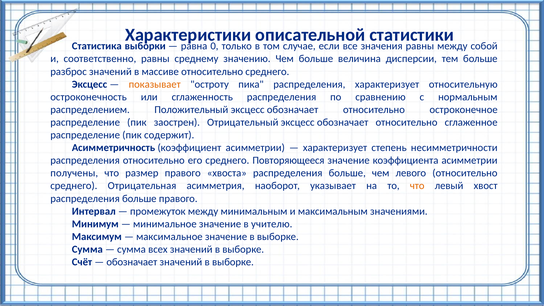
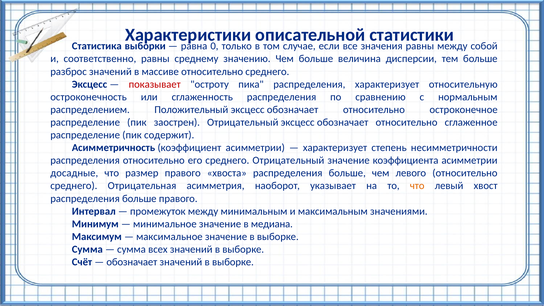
показывает colour: orange -> red (155, 84)
среднего Повторяющееся: Повторяющееся -> Отрицательный (288, 160)
получены: получены -> досадные (74, 173)
учителю: учителю -> медиана (272, 224)
